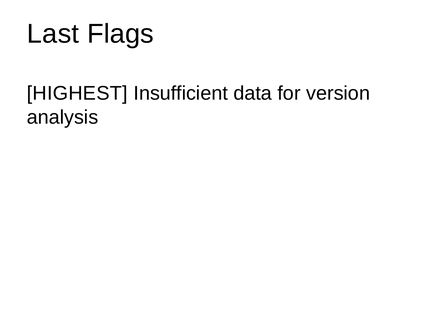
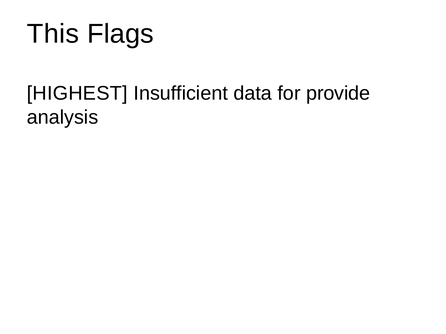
Last: Last -> This (53, 34)
version: version -> provide (338, 94)
